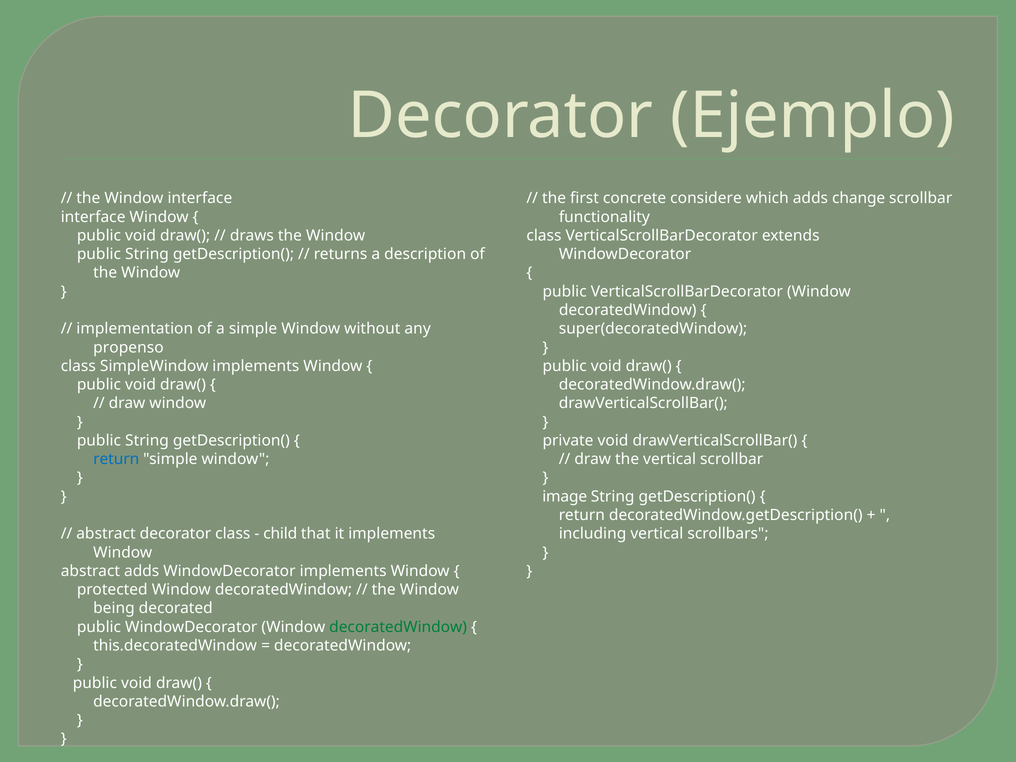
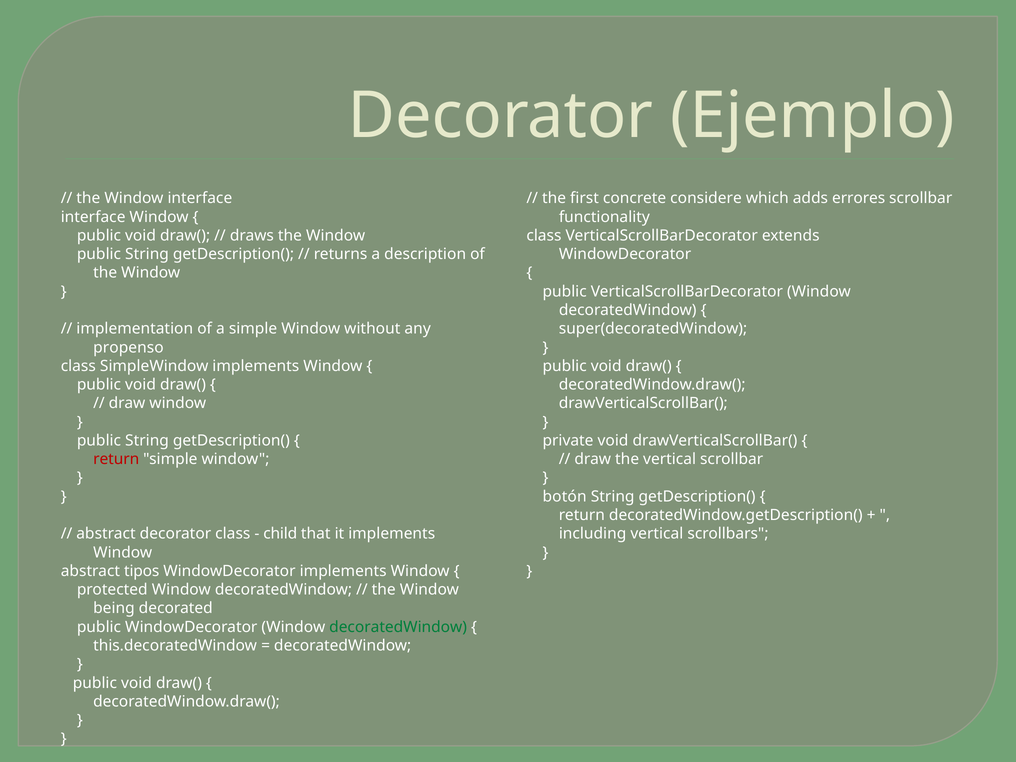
change: change -> errores (859, 198)
return colour: blue -> red (116, 459)
image: image -> botón (565, 497)
abstract adds: adds -> tipos (142, 571)
